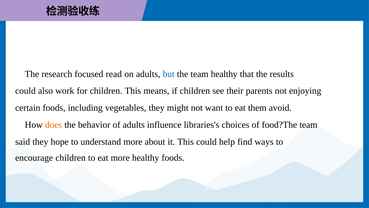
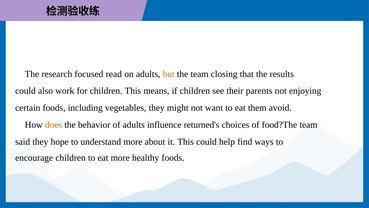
but colour: blue -> orange (169, 74)
team healthy: healthy -> closing (224, 74)
libraries's: libraries's -> returned's (202, 125)
